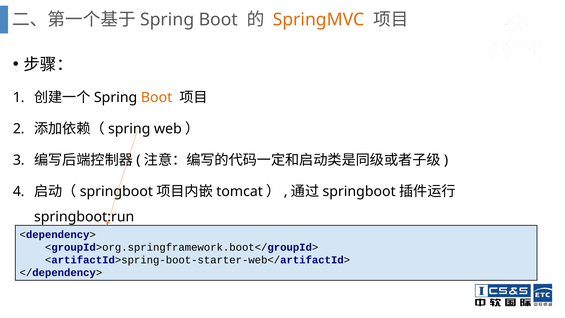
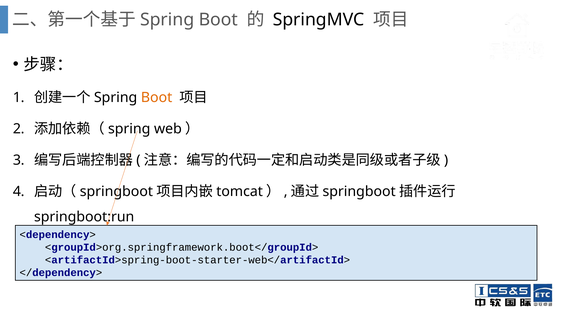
SpringMVC colour: orange -> black (319, 20)
